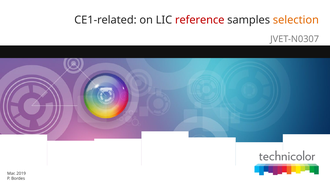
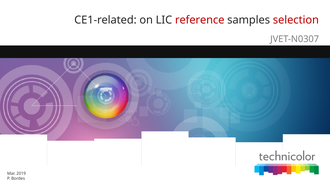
selection colour: orange -> red (296, 20)
